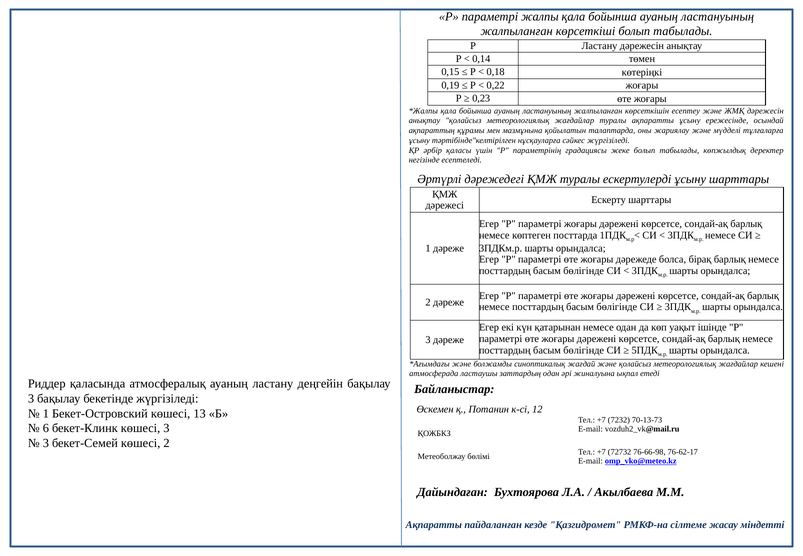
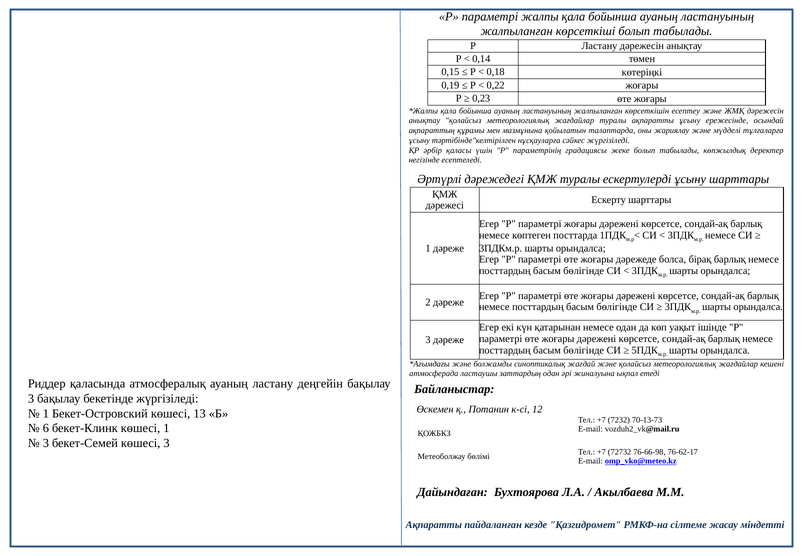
көшесі 3: 3 -> 1 (166, 428)
көшесі 2: 2 -> 3 (167, 443)
